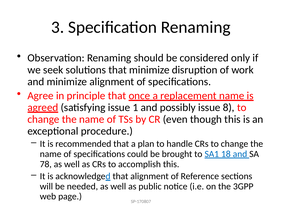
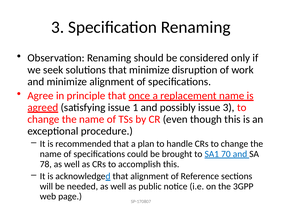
issue 8: 8 -> 3 (229, 108)
18: 18 -> 70 (226, 154)
